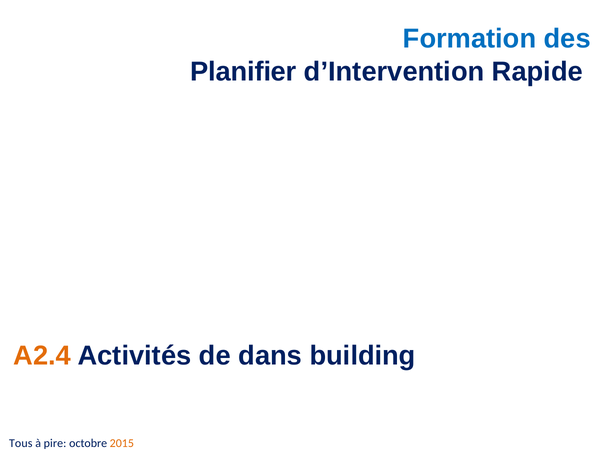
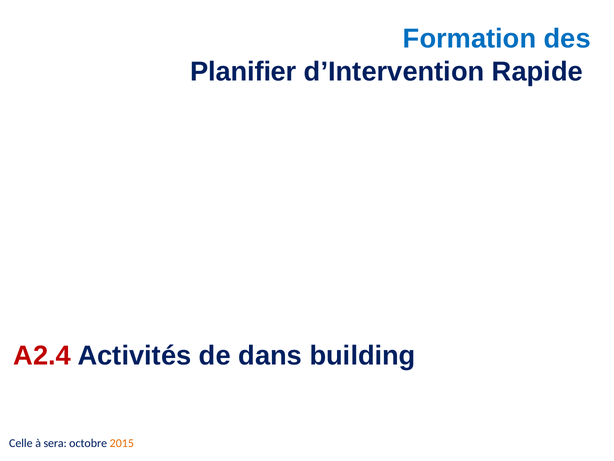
A2.4 colour: orange -> red (42, 355)
Tous: Tous -> Celle (21, 443)
pire: pire -> sera (55, 443)
